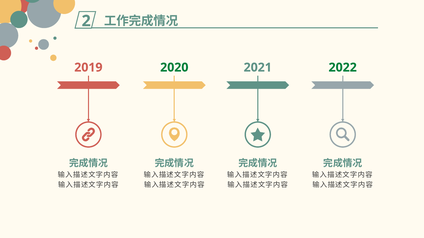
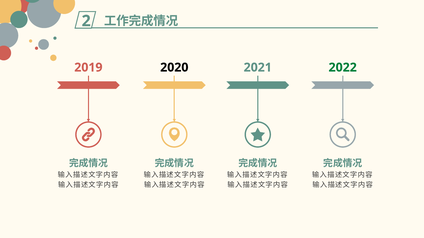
2020 colour: green -> black (174, 68)
